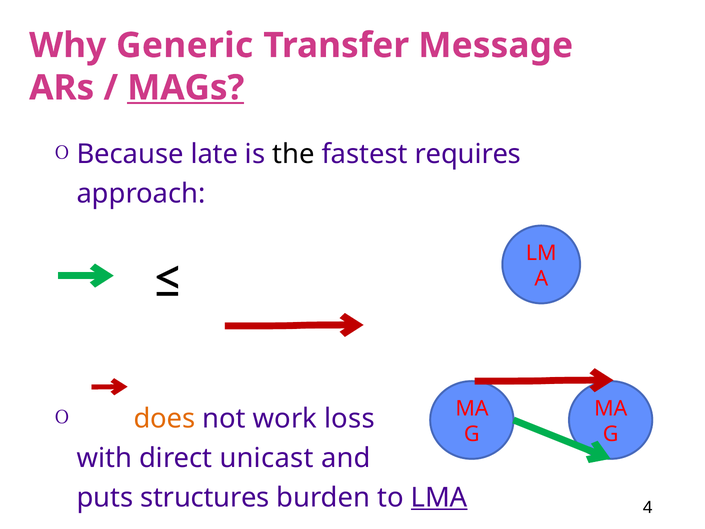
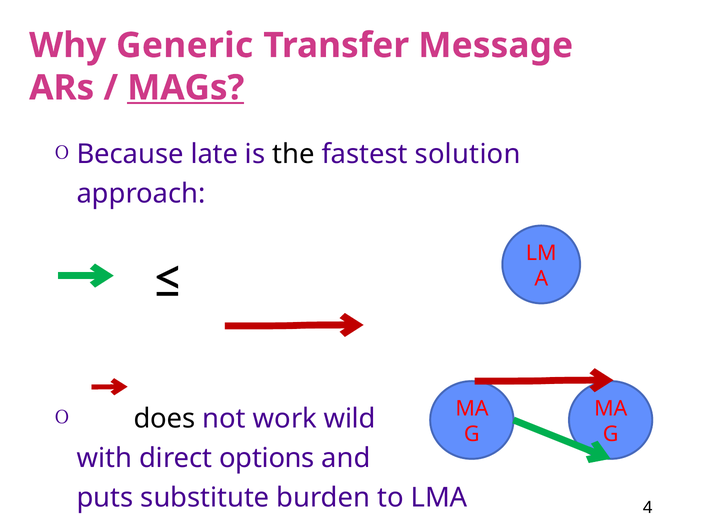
requires: requires -> solution (468, 154)
does colour: orange -> black (164, 418)
loss: loss -> wild (350, 418)
unicast: unicast -> options (267, 458)
structures: structures -> substitute (205, 497)
LMA underline: present -> none (439, 497)
